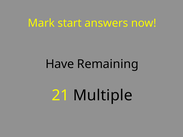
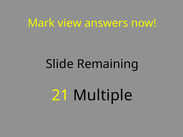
start: start -> view (70, 23)
Have: Have -> Slide (60, 64)
